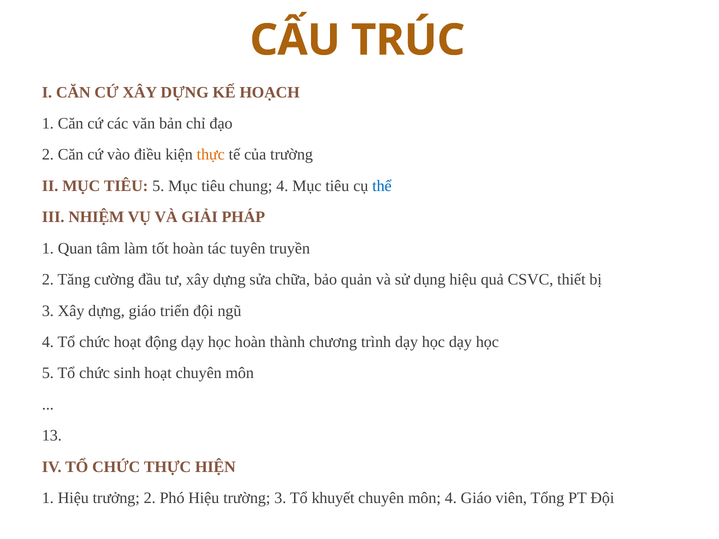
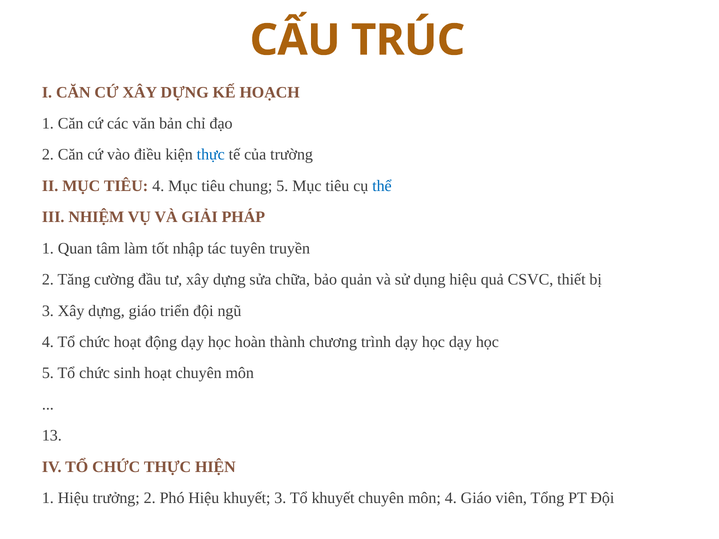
thực colour: orange -> blue (211, 155)
TIÊU 5: 5 -> 4 (158, 186)
chung 4: 4 -> 5 (282, 186)
tốt hoàn: hoàn -> nhập (188, 248)
Hiệu trường: trường -> khuyết (247, 498)
